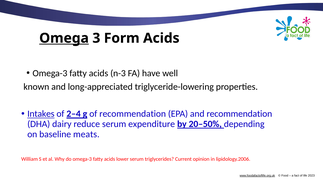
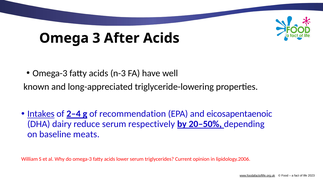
Omega underline: present -> none (64, 38)
Form: Form -> After (122, 38)
and recommendation: recommendation -> eicosapentaenoic (239, 114)
expenditure: expenditure -> respectively (152, 124)
